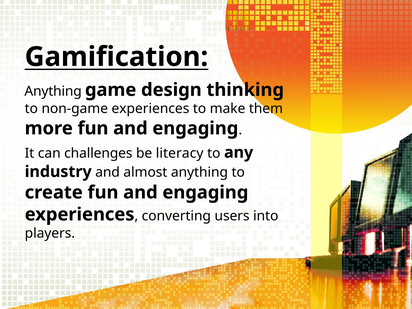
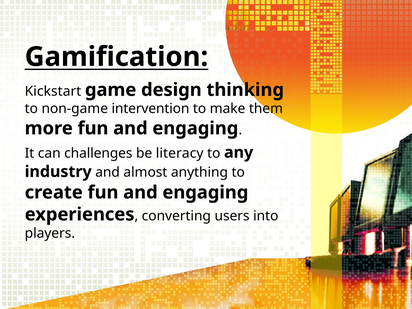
Anything: Anything -> Kickstart (53, 91)
non-game experiences: experiences -> intervention (150, 109)
